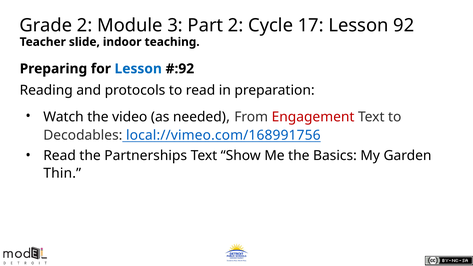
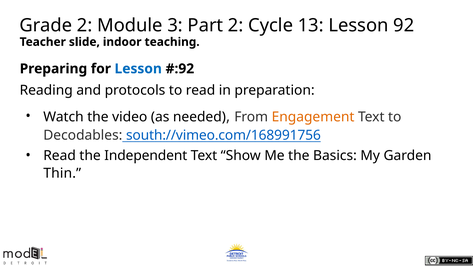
17: 17 -> 13 (311, 26)
Engagement colour: red -> orange (313, 117)
local://vimeo.com/168991756: local://vimeo.com/168991756 -> south://vimeo.com/168991756 (223, 135)
Partnerships: Partnerships -> Independent (146, 156)
